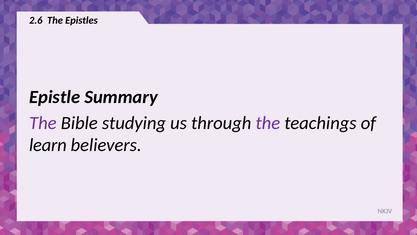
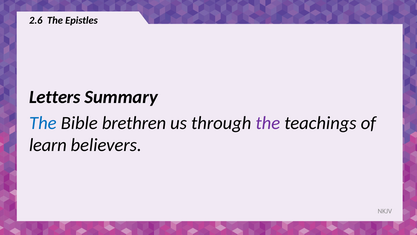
Epistle: Epistle -> Letters (55, 97)
The colour: purple -> blue (43, 123)
studying: studying -> brethren (134, 123)
